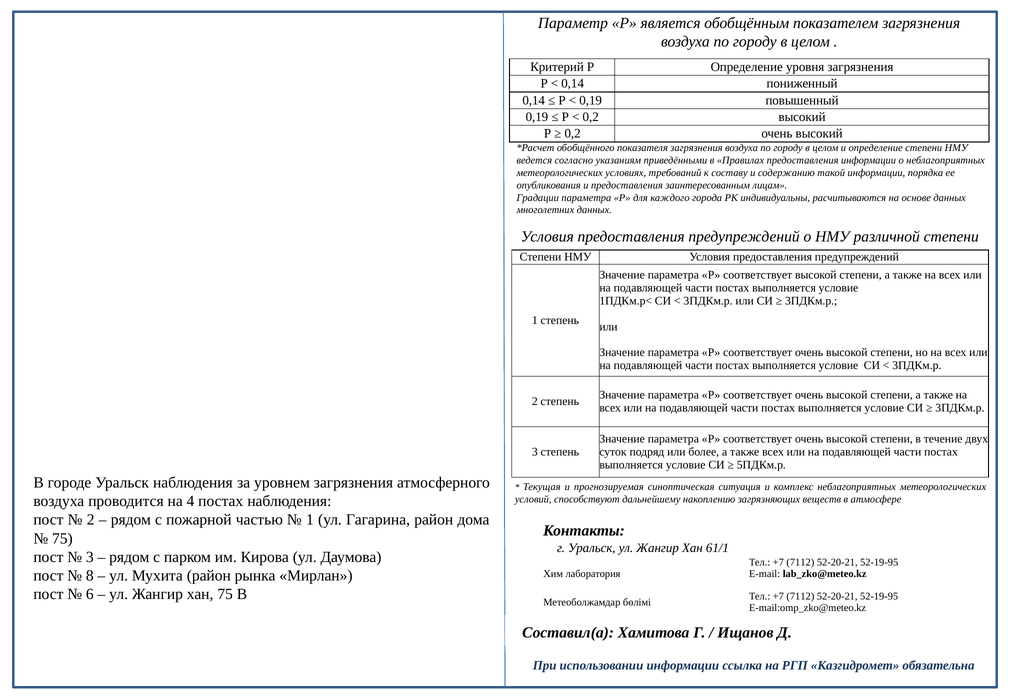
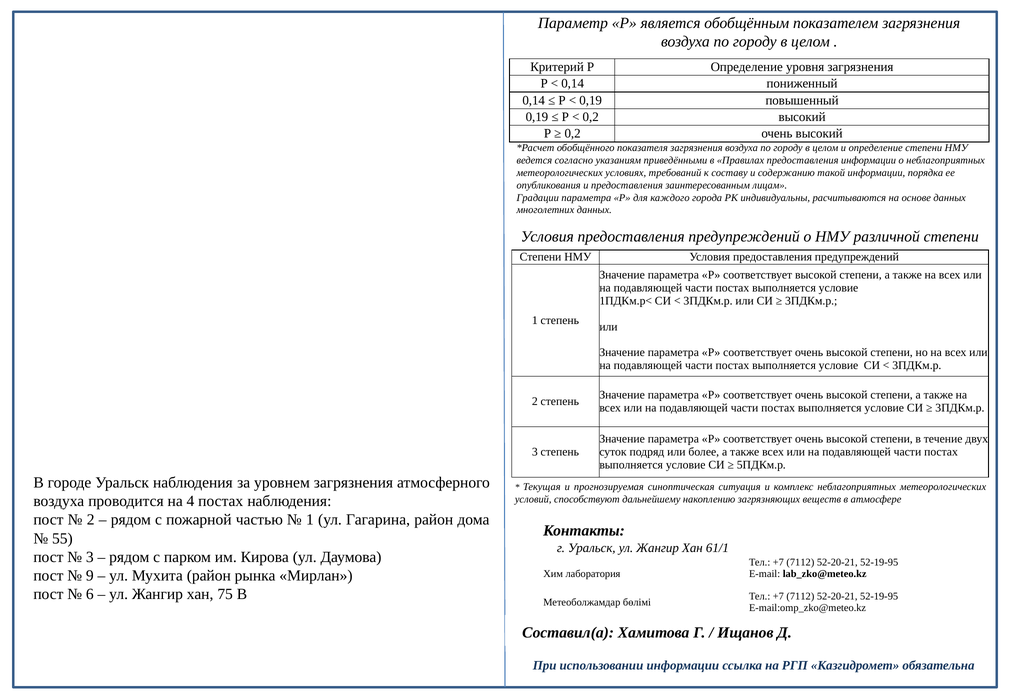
75: 75 -> 55 (62, 539)
8: 8 -> 9 (90, 576)
